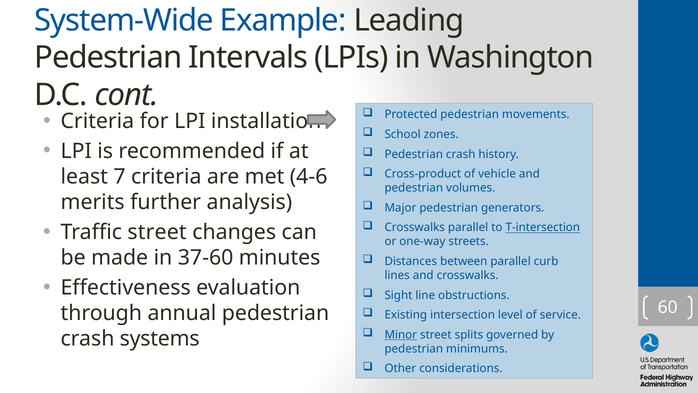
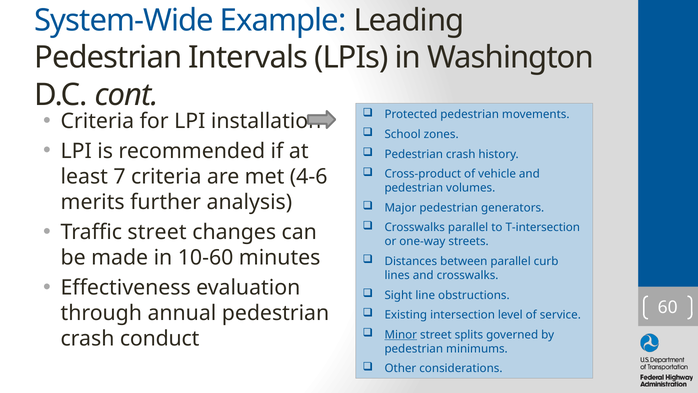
T-intersection underline: present -> none (543, 227)
37-60: 37-60 -> 10-60 (206, 258)
systems: systems -> conduct (160, 339)
